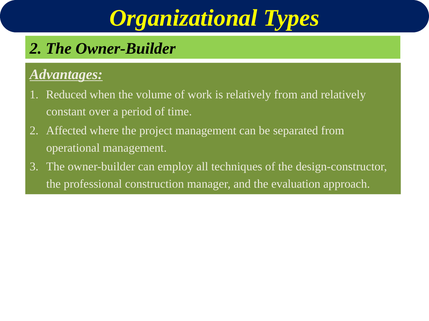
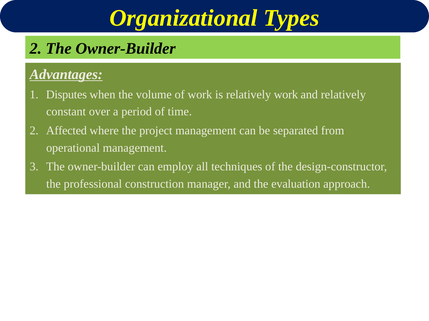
Reduced: Reduced -> Disputes (66, 95)
relatively from: from -> work (286, 95)
